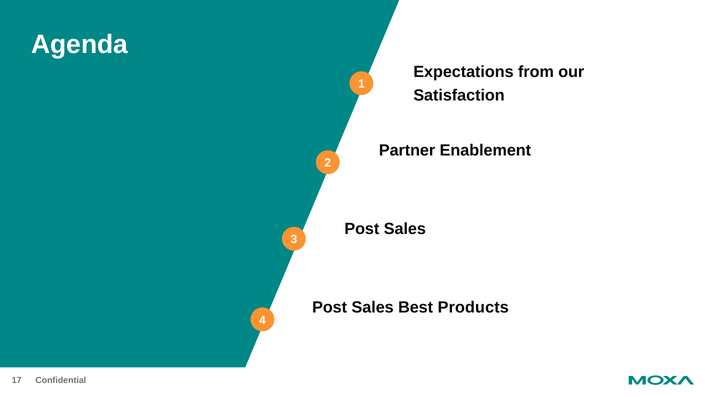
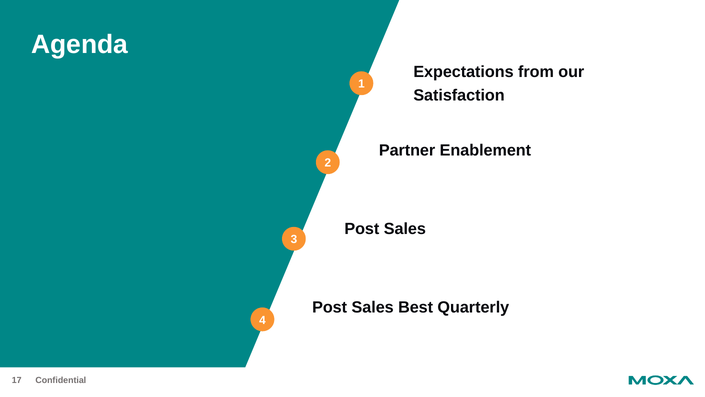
Products: Products -> Quarterly (473, 307)
